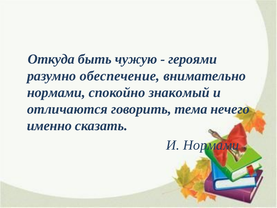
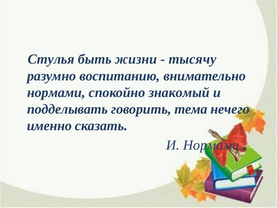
Откуда: Откуда -> Стулья (51, 59)
чужую: чужую -> жизни (136, 59)
героями: героями -> тысячу (193, 59)
обеспечение: обеспечение -> воспитанию (120, 76)
отличаются: отличаются -> подделывать (67, 109)
